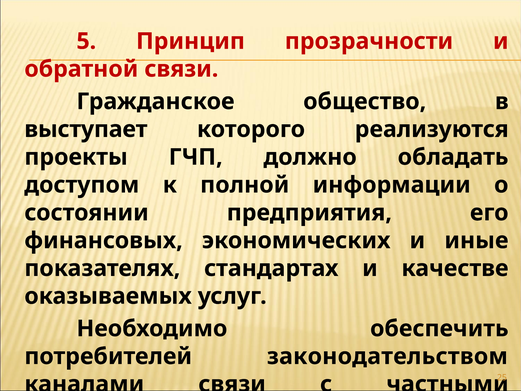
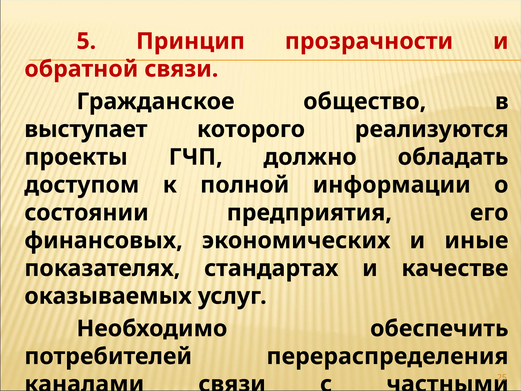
законодательством: законодательством -> перераспределения (387, 356)
